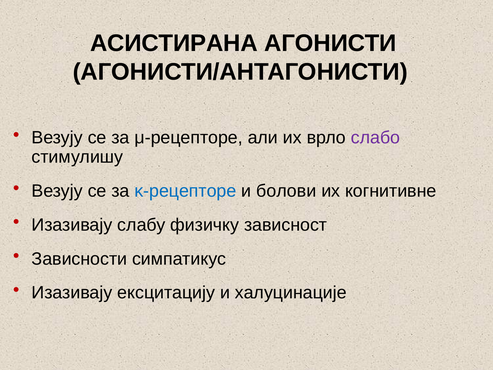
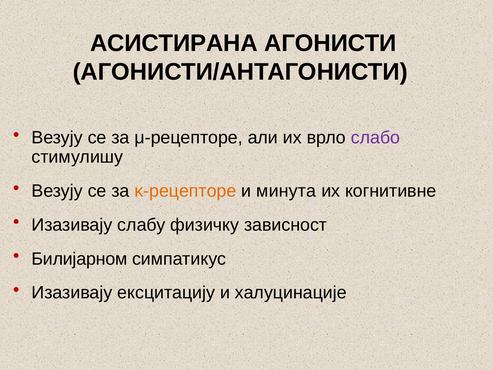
κ-рецепторе colour: blue -> orange (185, 191)
болови: болови -> минута (286, 191)
Зависности: Зависности -> Билијарном (79, 259)
